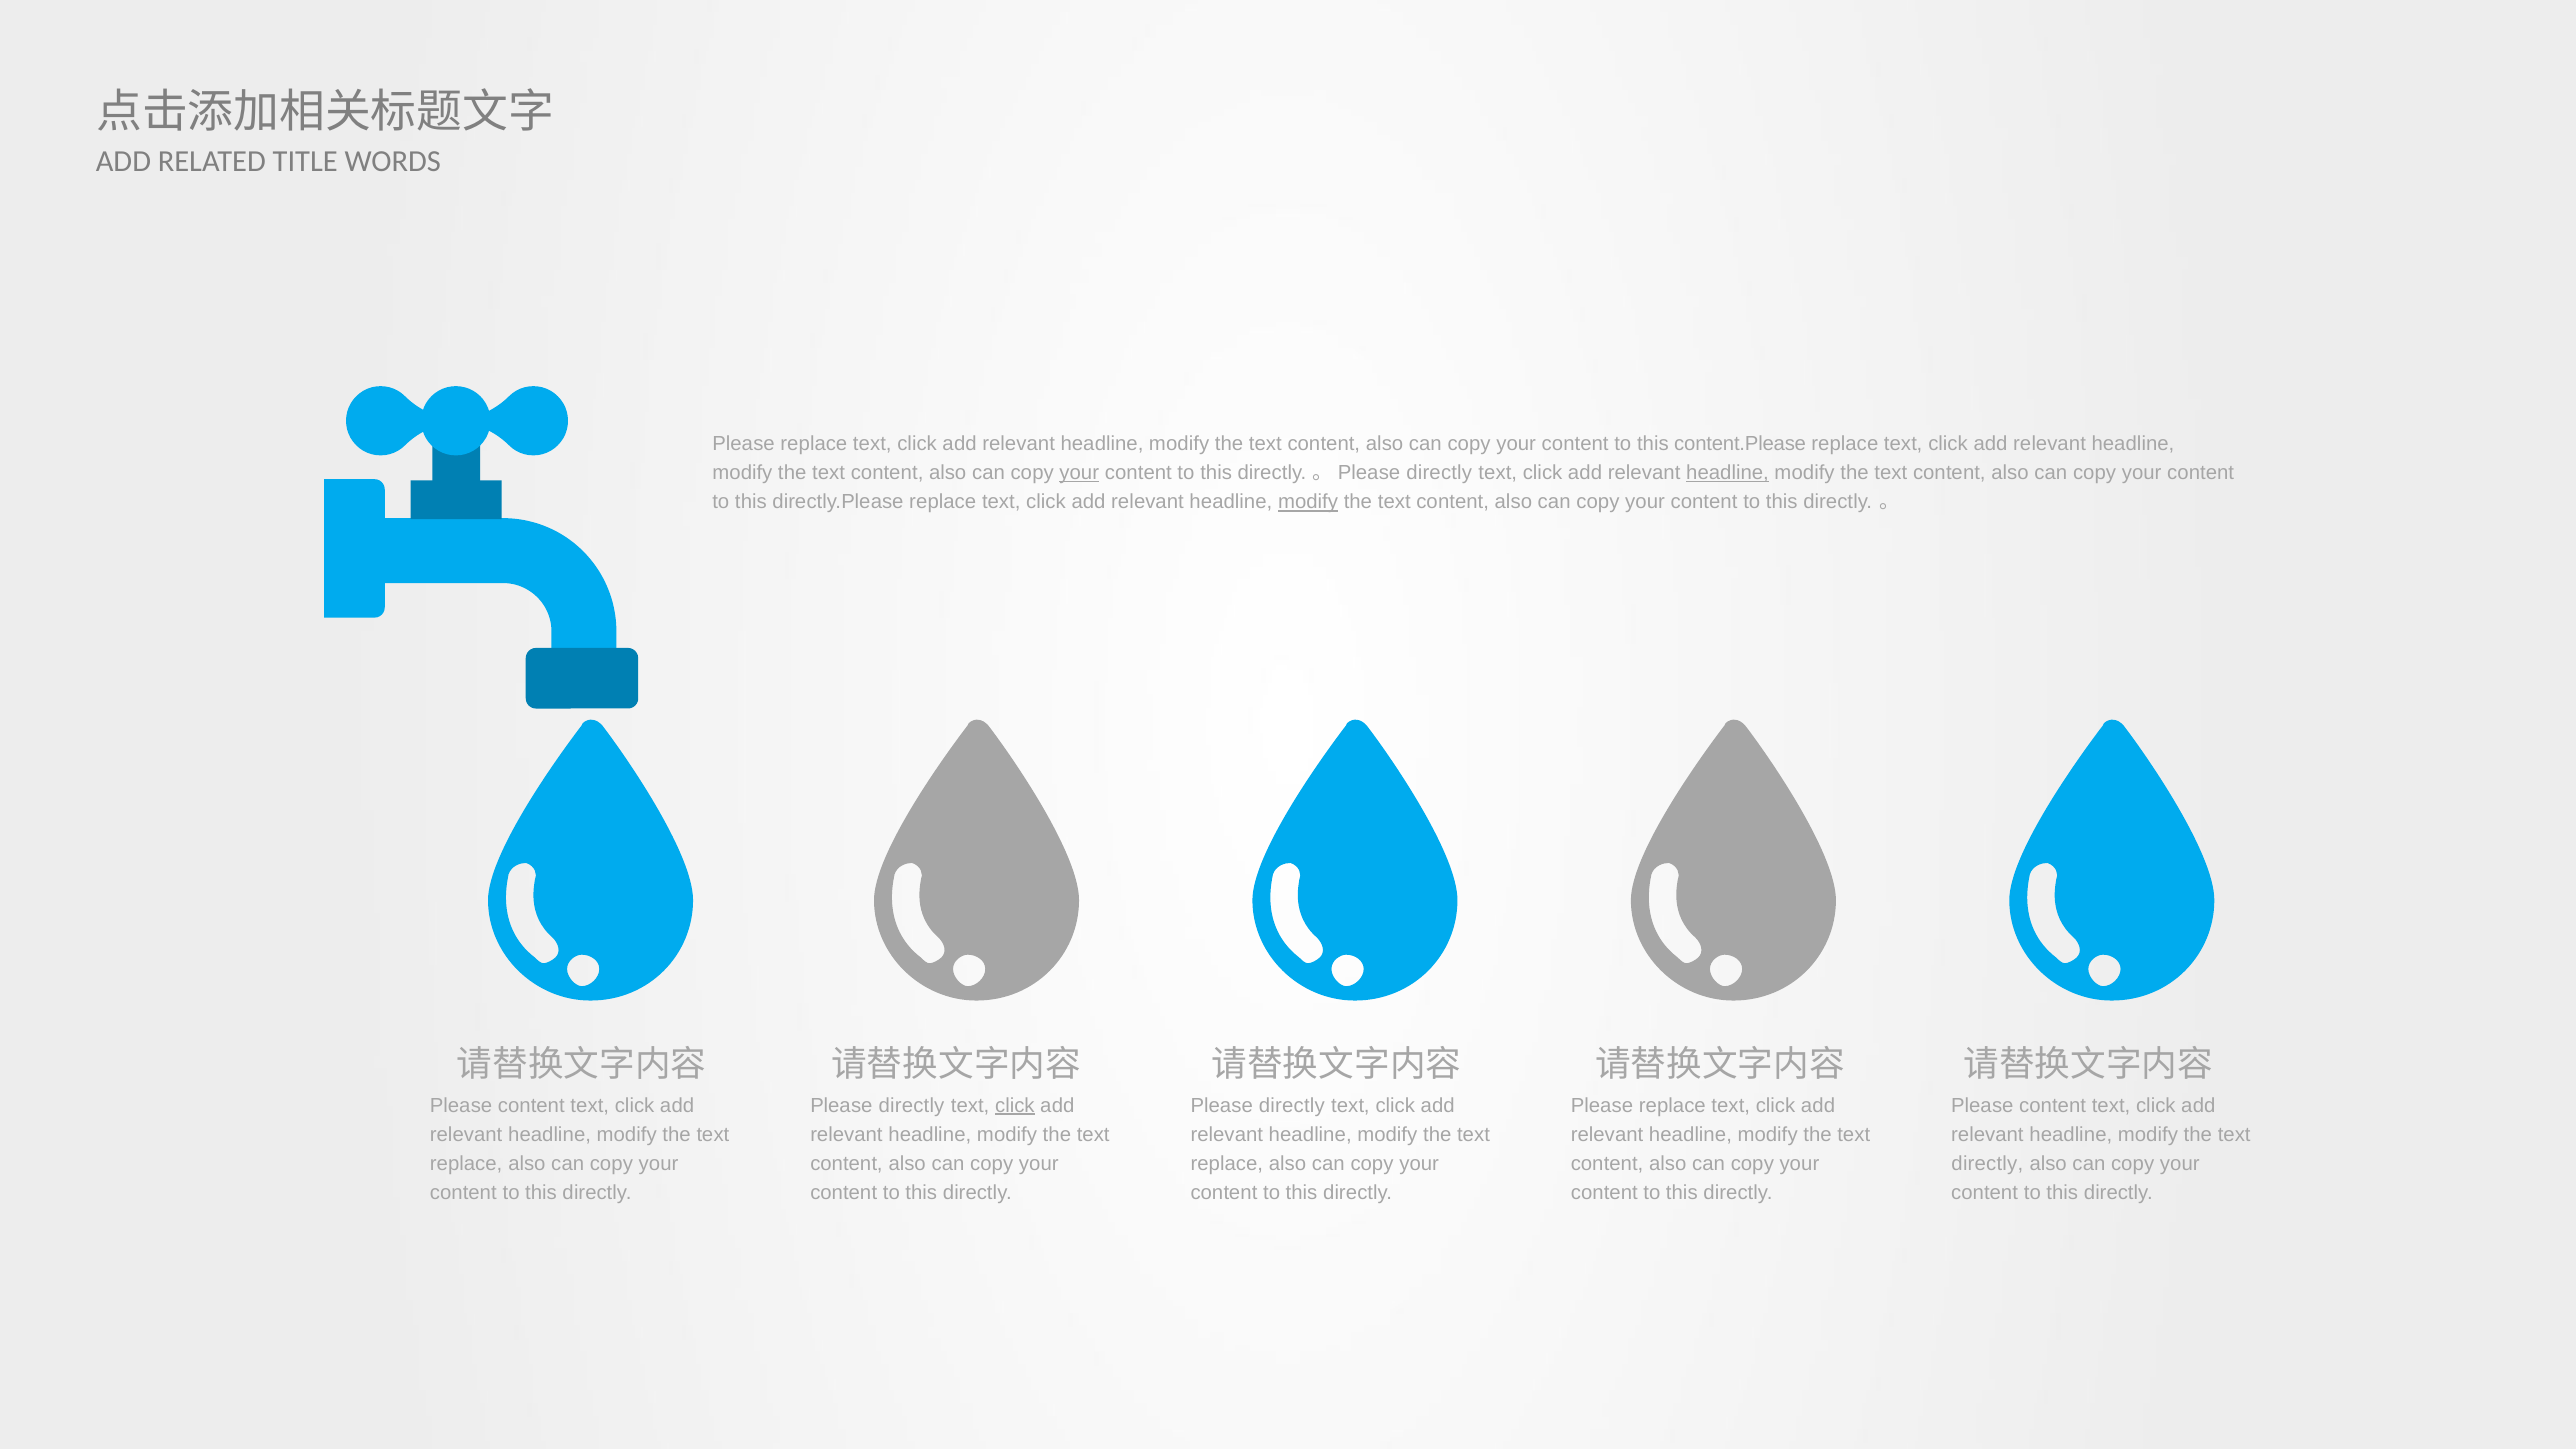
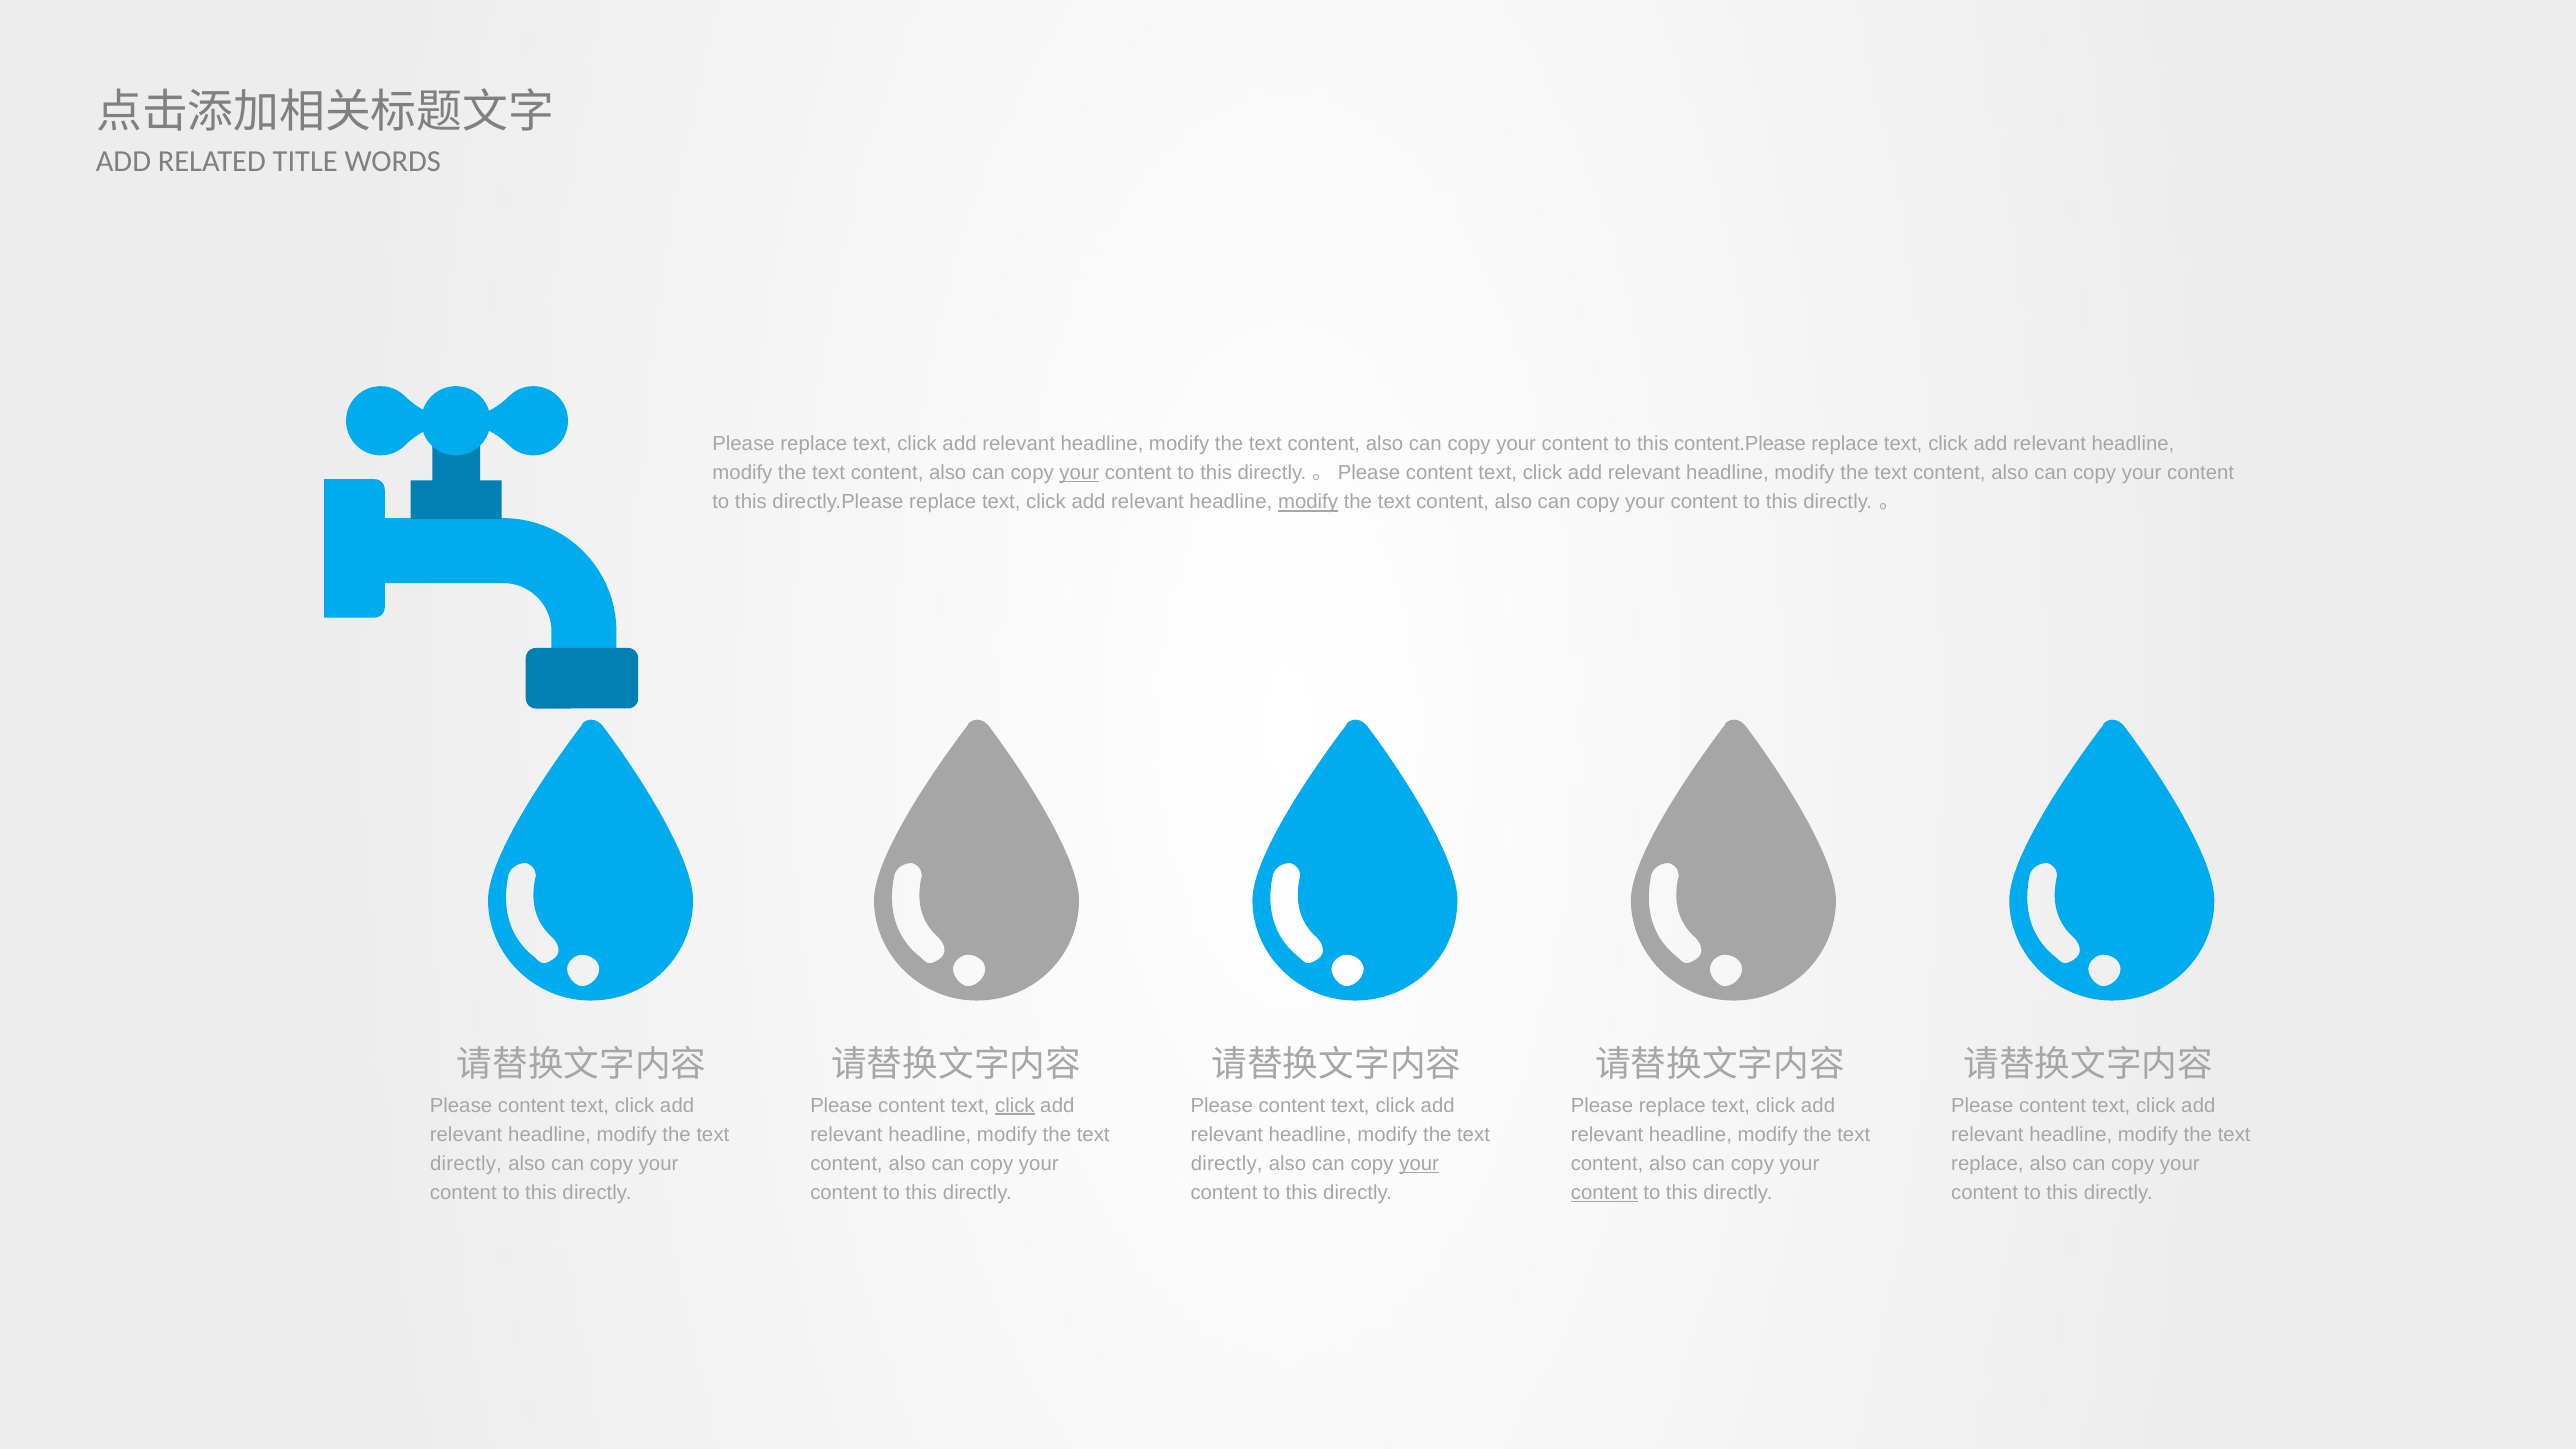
directly: directly -> content (1439, 473)
headline underline: present -> none (1728, 473)
directly: directly -> content (912, 1105)
directly: directly -> content (1292, 1105)
replace: replace -> directly (466, 1164)
replace: replace -> directly (1227, 1164)
your underline: none -> present (1419, 1164)
directly: directly -> replace (1987, 1164)
content underline: none -> present (1604, 1193)
